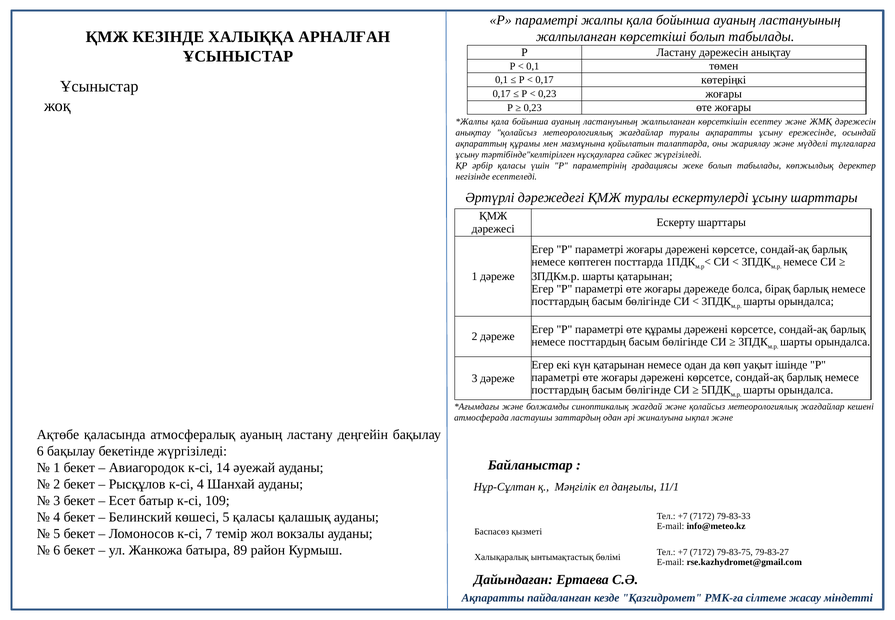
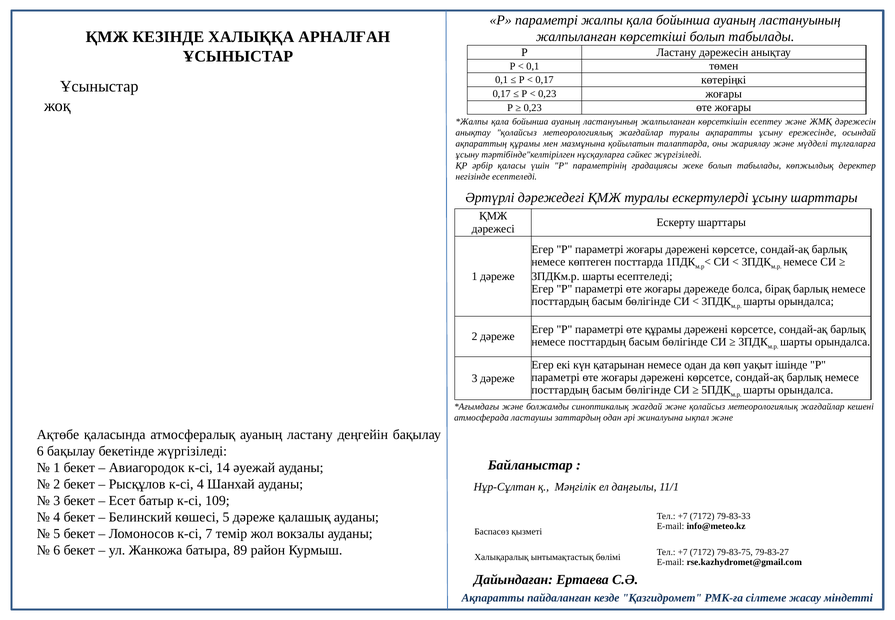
шарты қатарынан: қатарынан -> есептеледі (645, 276)
5 қаласы: қаласы -> дәреже (254, 517)
